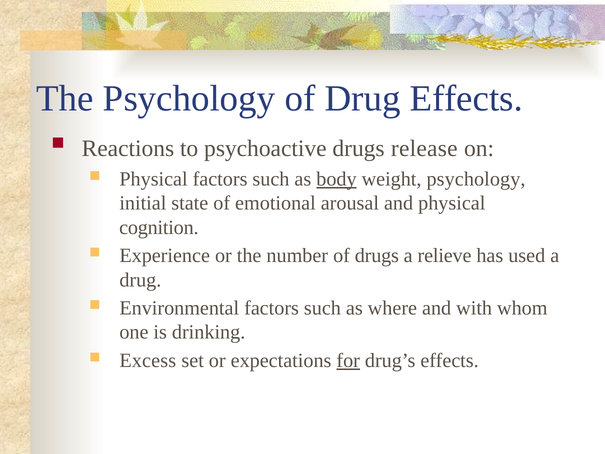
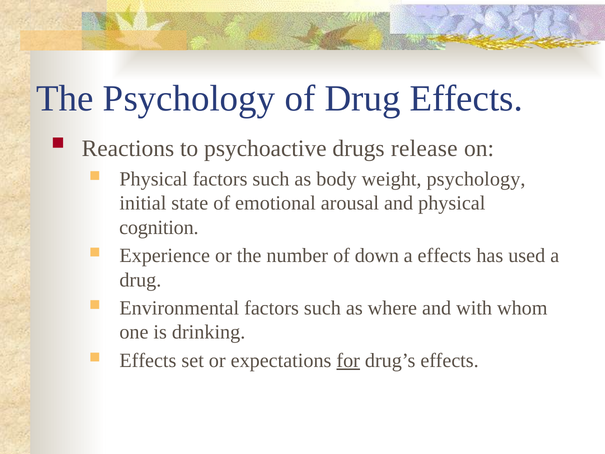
body underline: present -> none (336, 179)
of drugs: drugs -> down (377, 256)
a relieve: relieve -> effects (444, 256)
Excess: Excess -> Effects (148, 360)
